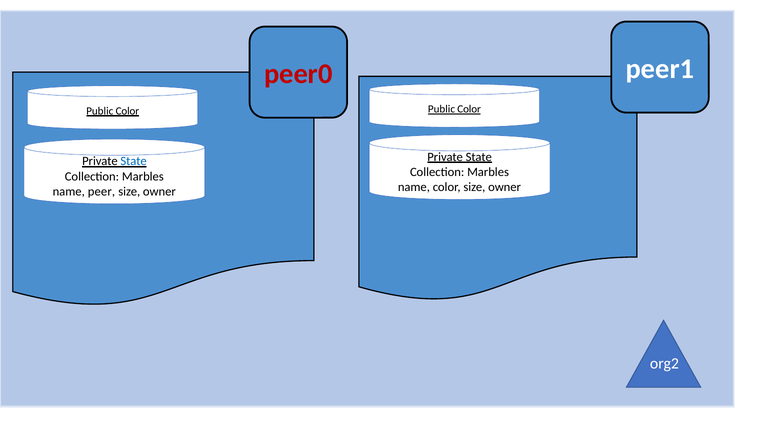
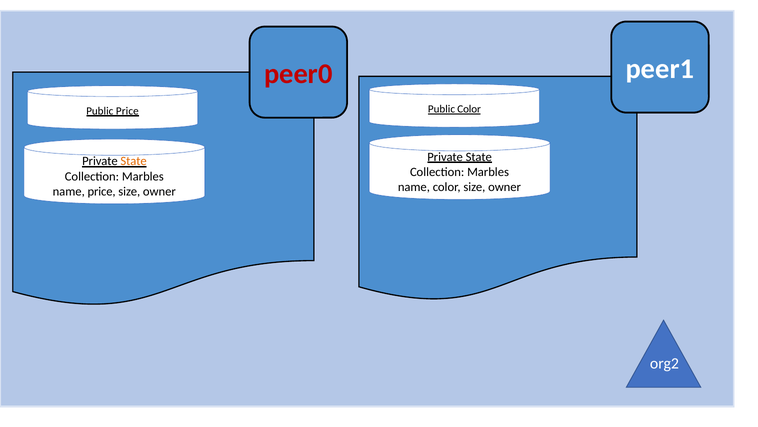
Color: Color -> Price (127, 111)
State colour: blue -> orange (134, 161)
name peer: peer -> price (102, 191)
